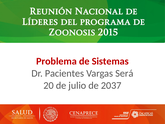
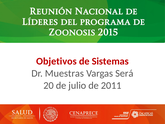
Problema: Problema -> Objetivos (56, 61)
Pacientes: Pacientes -> Muestras (64, 73)
2037: 2037 -> 2011 (111, 85)
